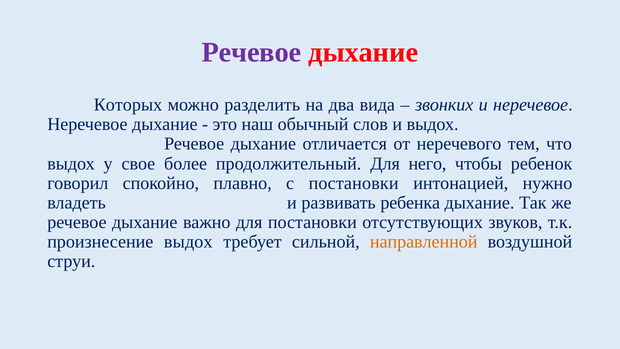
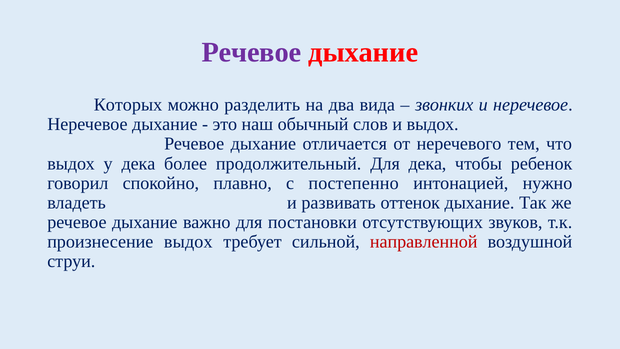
у свое: свое -> дека (138, 163)
Для него: него -> дека (427, 163)
с постановки: постановки -> постепенно (354, 183)
ребенка: ребенка -> оттенок (410, 202)
направленной colour: orange -> red (424, 242)
